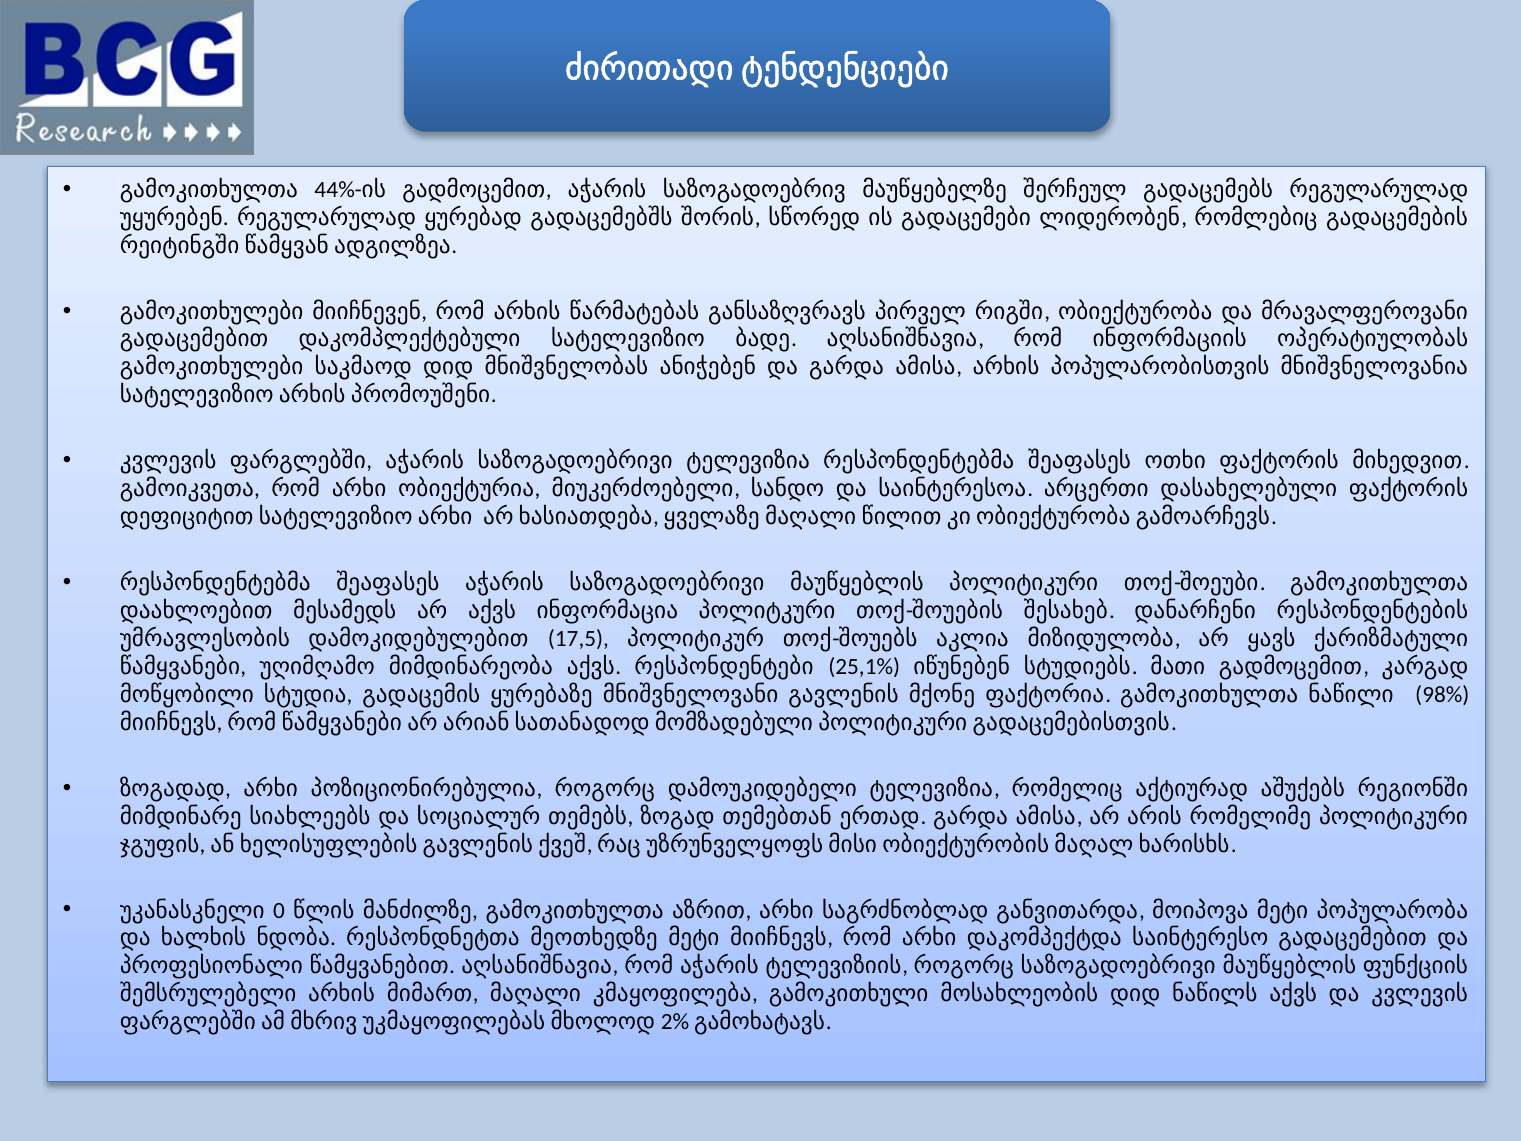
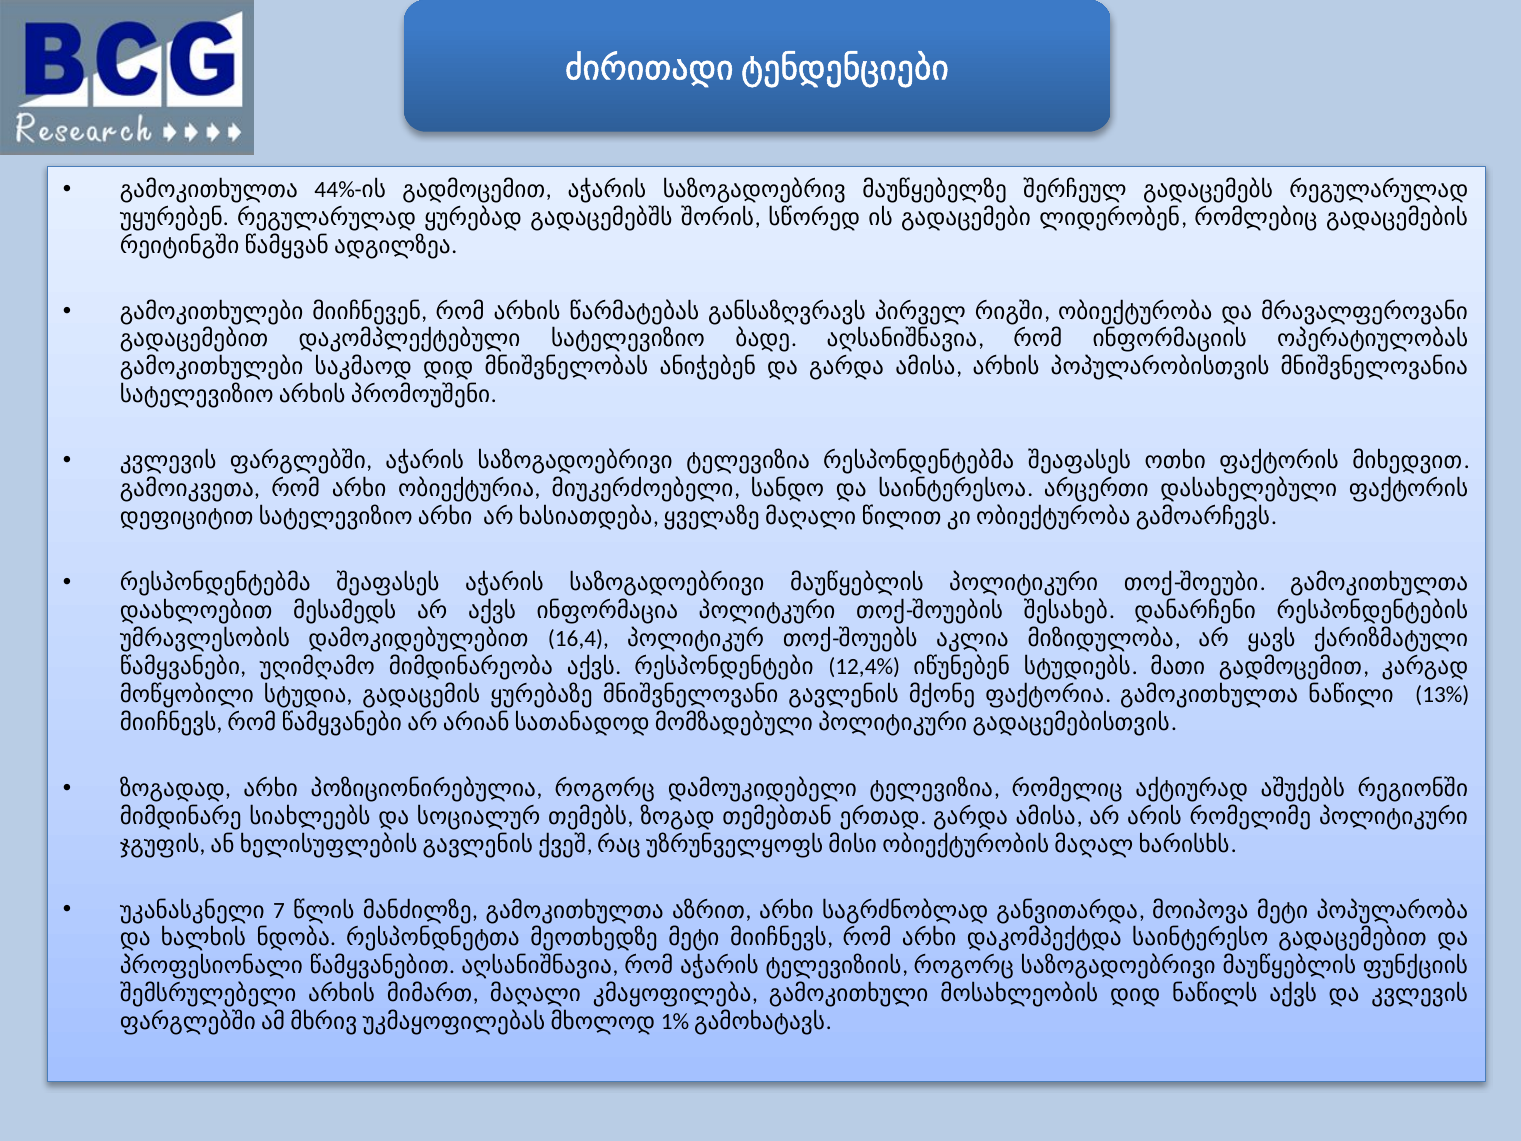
17,5: 17,5 -> 16,4 (578, 639)
25,1%: 25,1% -> 12,4% (864, 667)
98%: 98% -> 13% (1442, 694)
0: 0 -> 7 (279, 910)
2%: 2% -> 1% (675, 1022)
